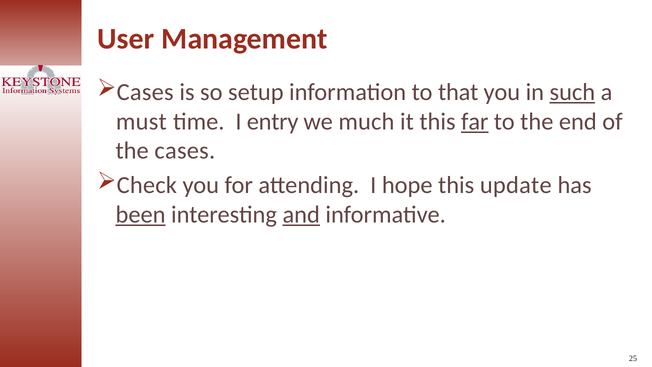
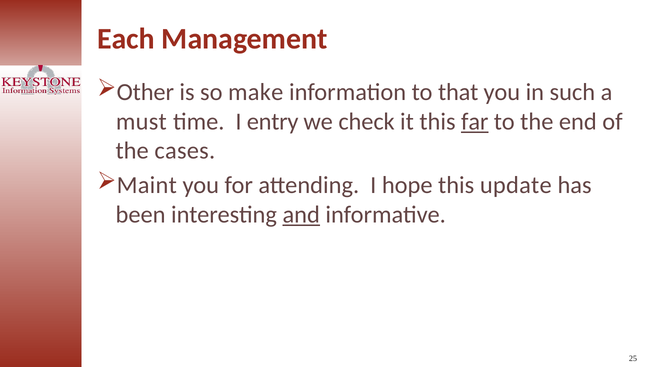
User: User -> Each (126, 39)
Cases: Cases -> Other (145, 92)
setup: setup -> make (256, 92)
such underline: present -> none (572, 92)
much: much -> check (367, 122)
Check: Check -> Maint (147, 185)
been underline: present -> none (141, 214)
